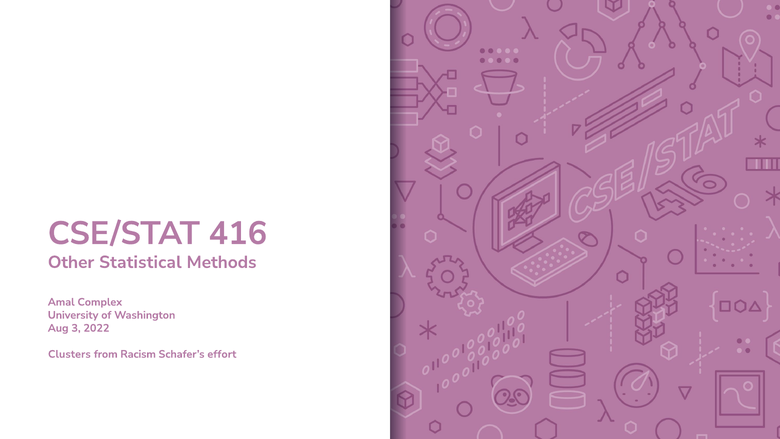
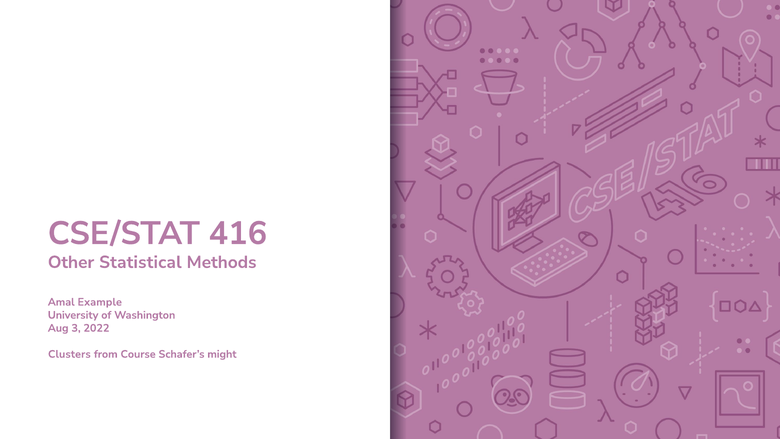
Complex: Complex -> Example (100, 302)
Racism: Racism -> Course (138, 354)
effort: effort -> might (222, 354)
